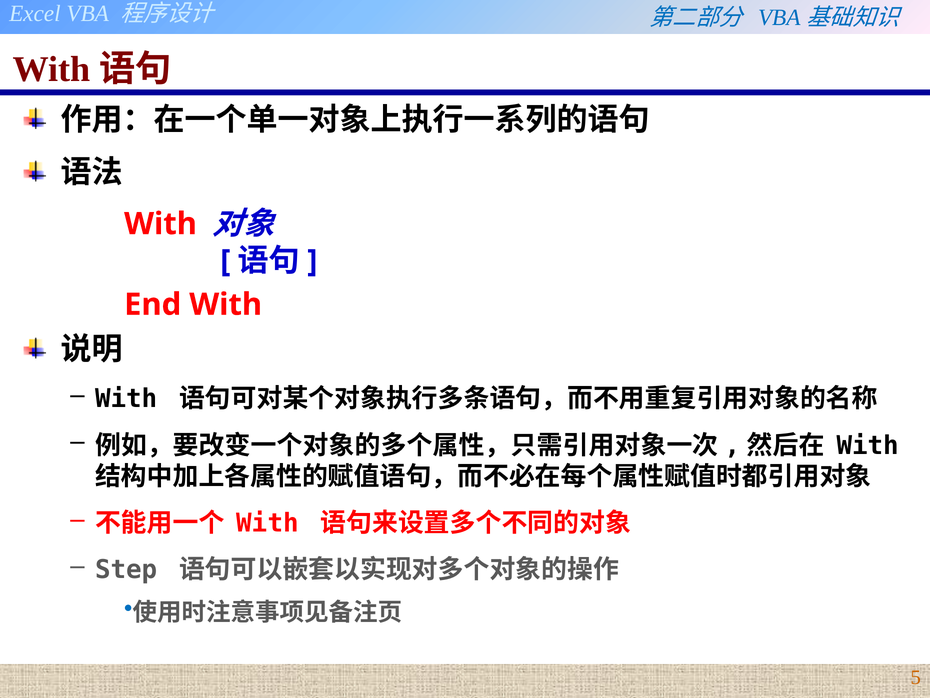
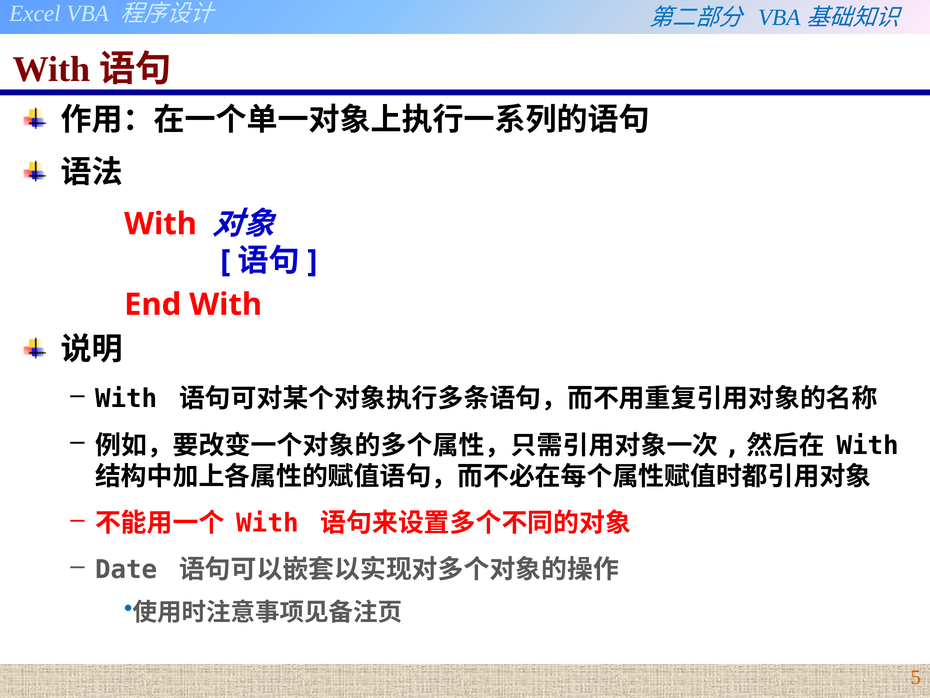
Step: Step -> Date (126, 569)
